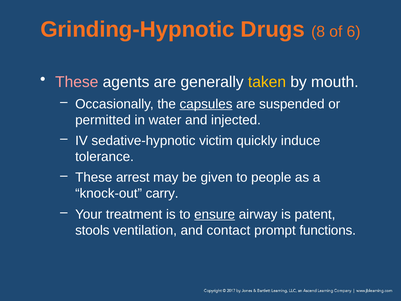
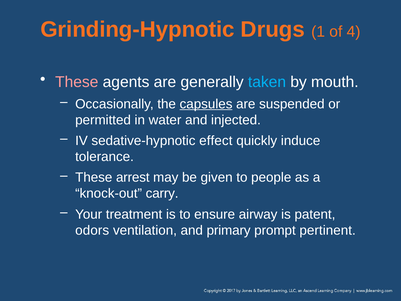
8: 8 -> 1 (318, 32)
6: 6 -> 4 (354, 32)
taken colour: yellow -> light blue (267, 82)
victim: victim -> effect (216, 141)
ensure underline: present -> none (215, 214)
stools: stools -> odors (92, 230)
contact: contact -> primary (229, 230)
functions: functions -> pertinent (328, 230)
